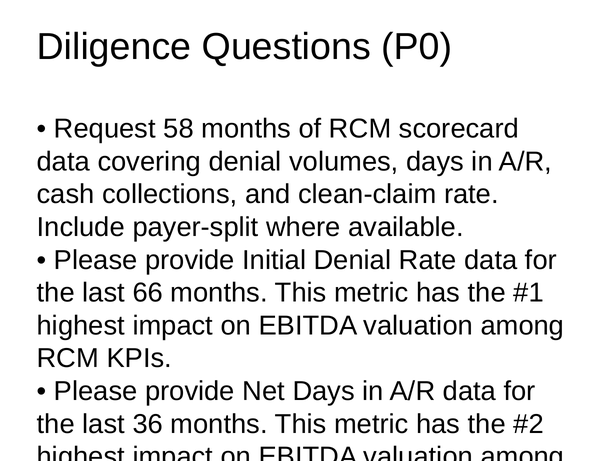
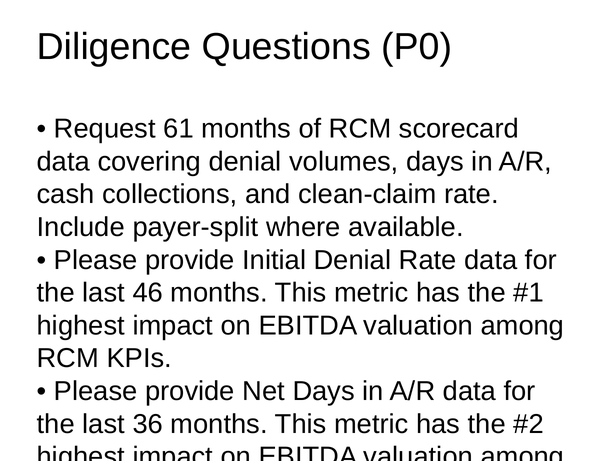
58: 58 -> 61 (179, 129)
66: 66 -> 46 (148, 293)
